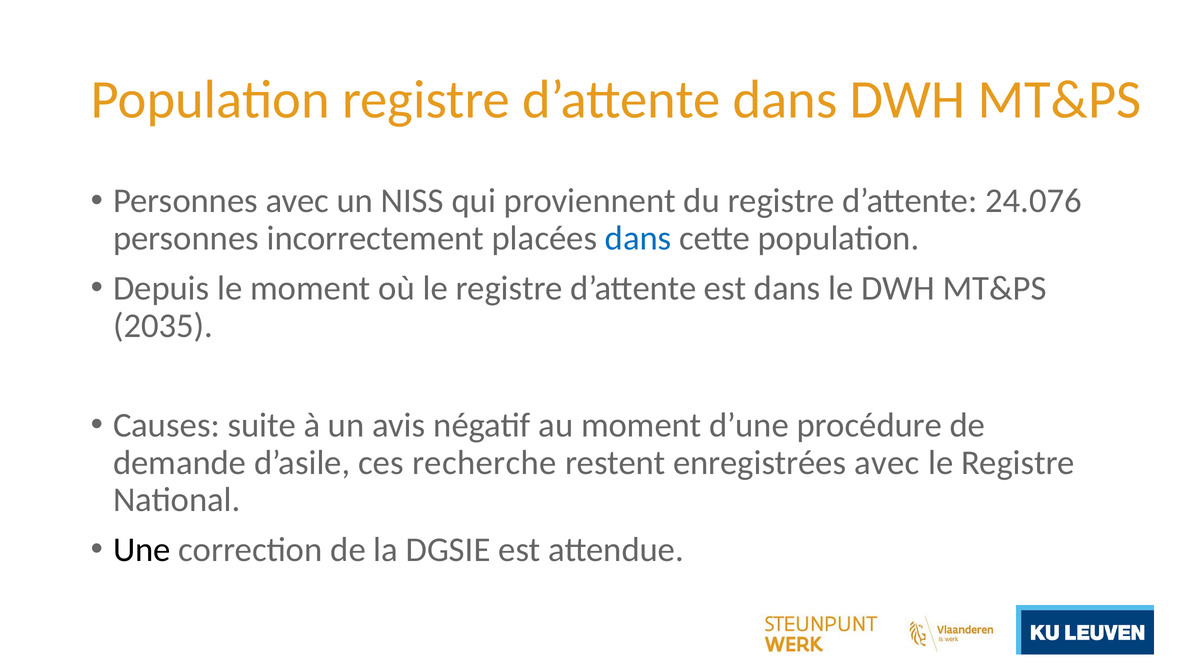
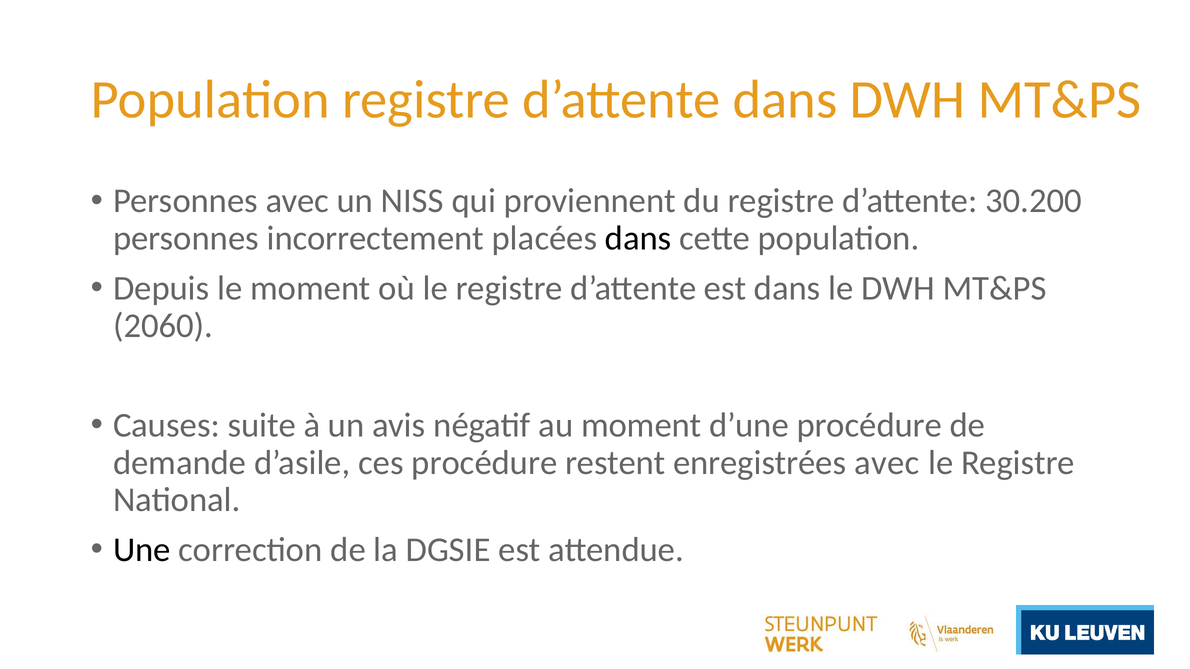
24.076: 24.076 -> 30.200 (1033, 201)
dans colour: blue -> black (638, 239)
2035: 2035 -> 2060 (163, 326)
ces recherche: recherche -> procédure (484, 463)
